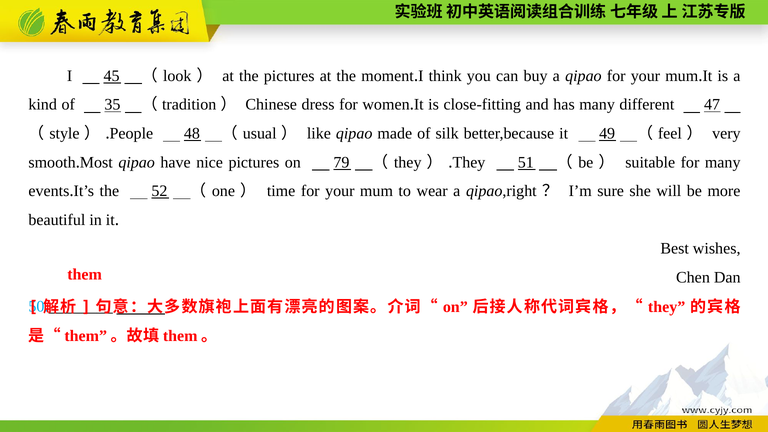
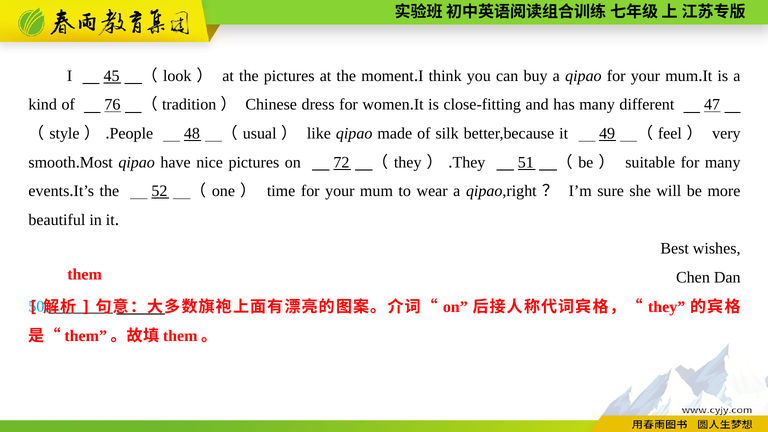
35: 35 -> 76 (112, 105)
79: 79 -> 72 (341, 162)
